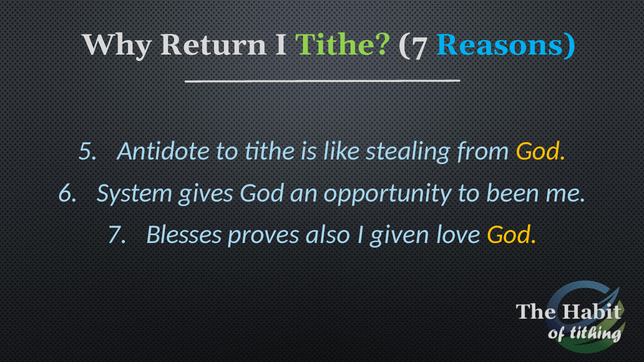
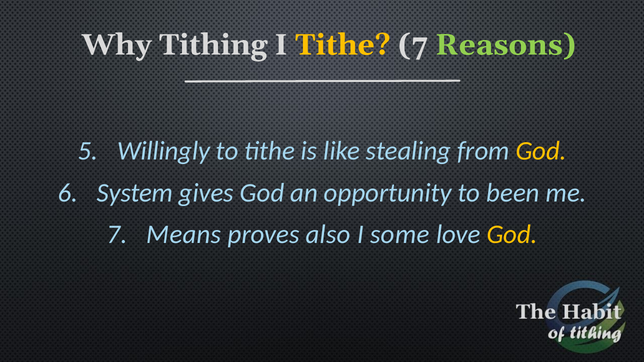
Return: Return -> Tithing (213, 45)
Tithe colour: light green -> yellow (343, 45)
Reasons colour: light blue -> light green (506, 45)
Antidote: Antidote -> Willingly (164, 151)
Blesses: Blesses -> Means (184, 235)
given: given -> some (400, 235)
